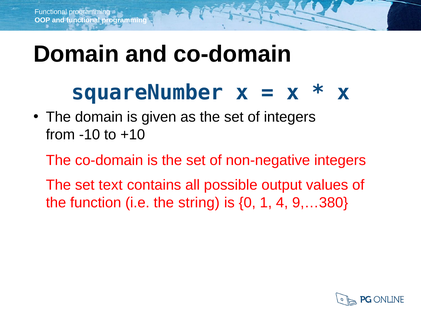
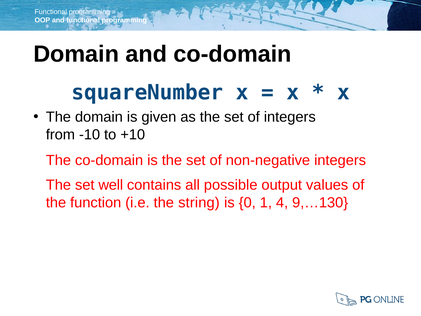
text: text -> well (111, 185)
9,…380: 9,…380 -> 9,…130 (320, 202)
